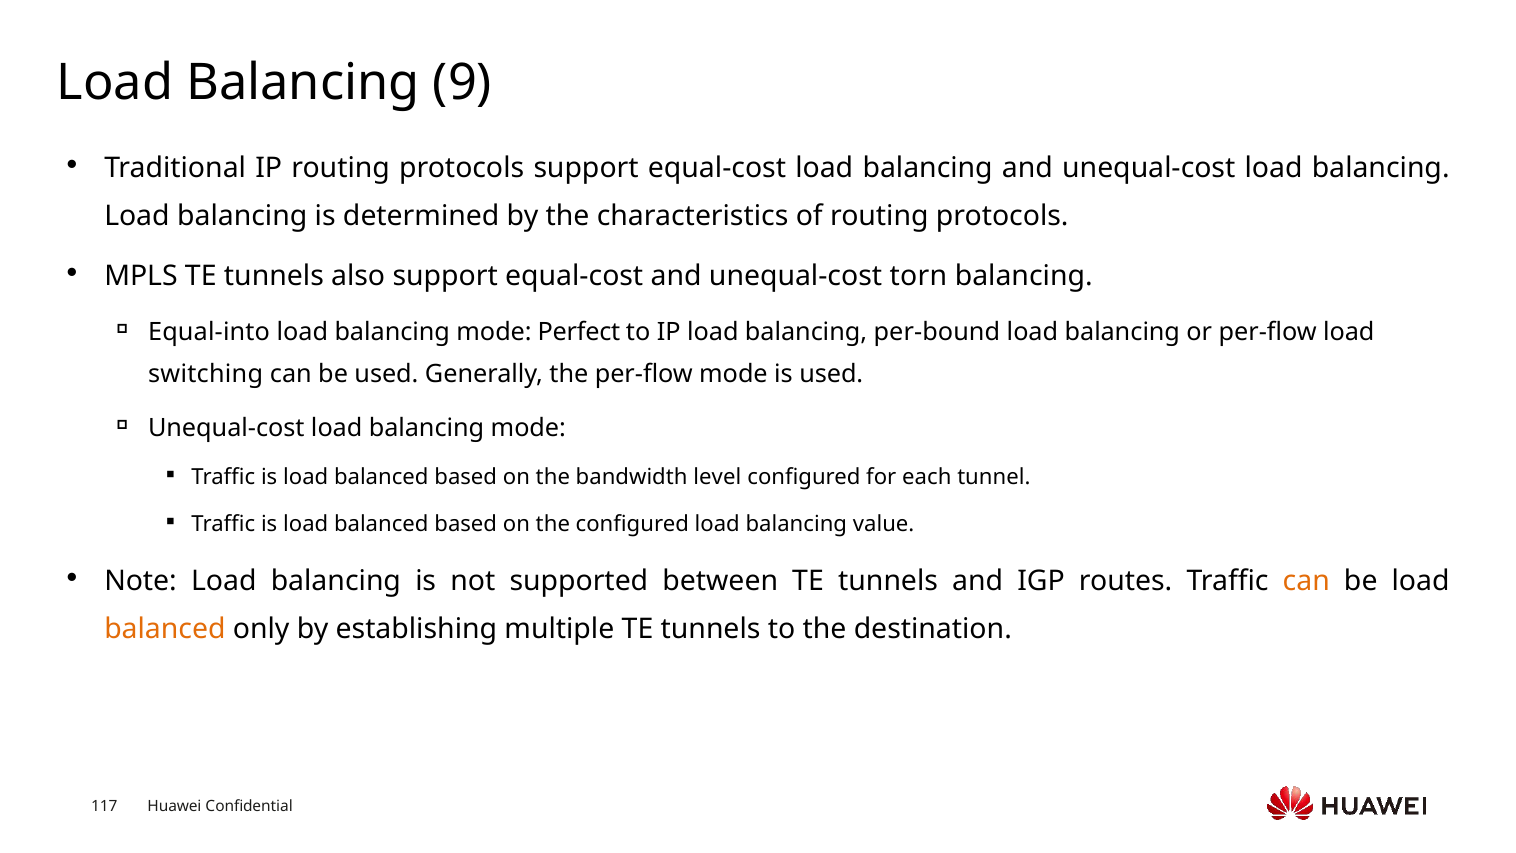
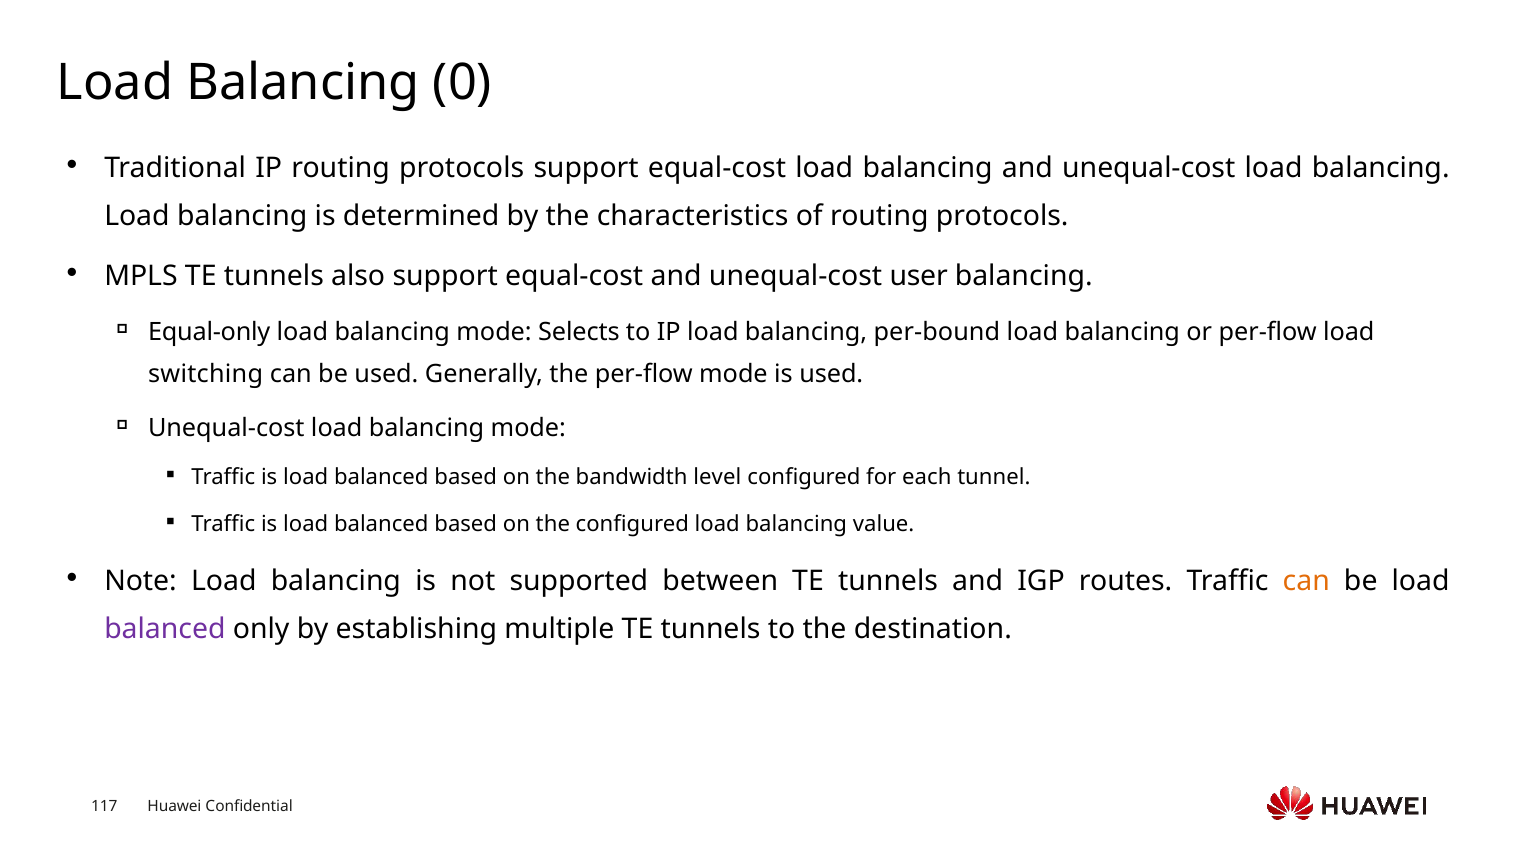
9: 9 -> 0 (463, 83)
torn: torn -> user (919, 276)
Equal-into: Equal-into -> Equal-only (209, 332)
Perfect: Perfect -> Selects (579, 332)
balanced colour: orange -> purple (165, 629)
